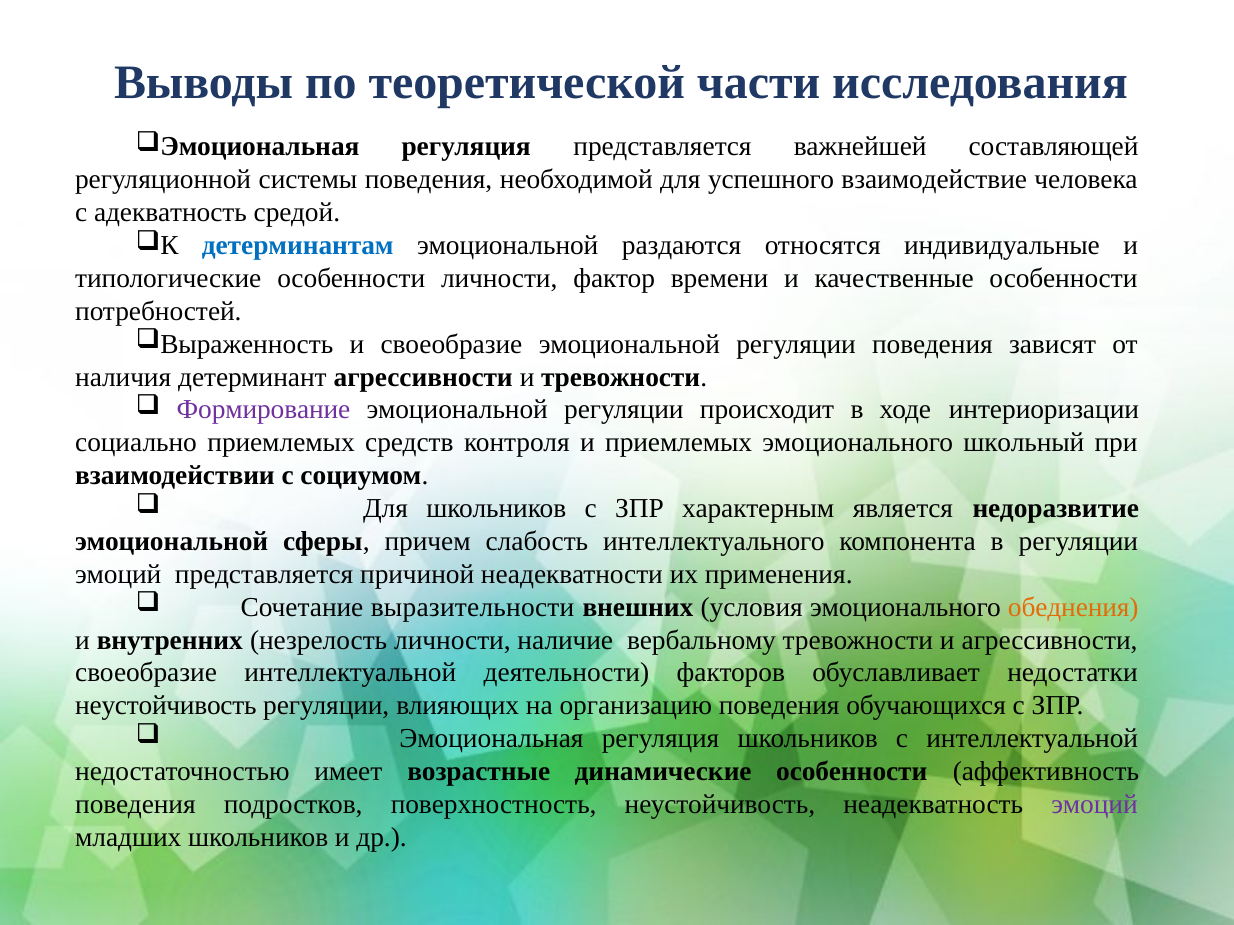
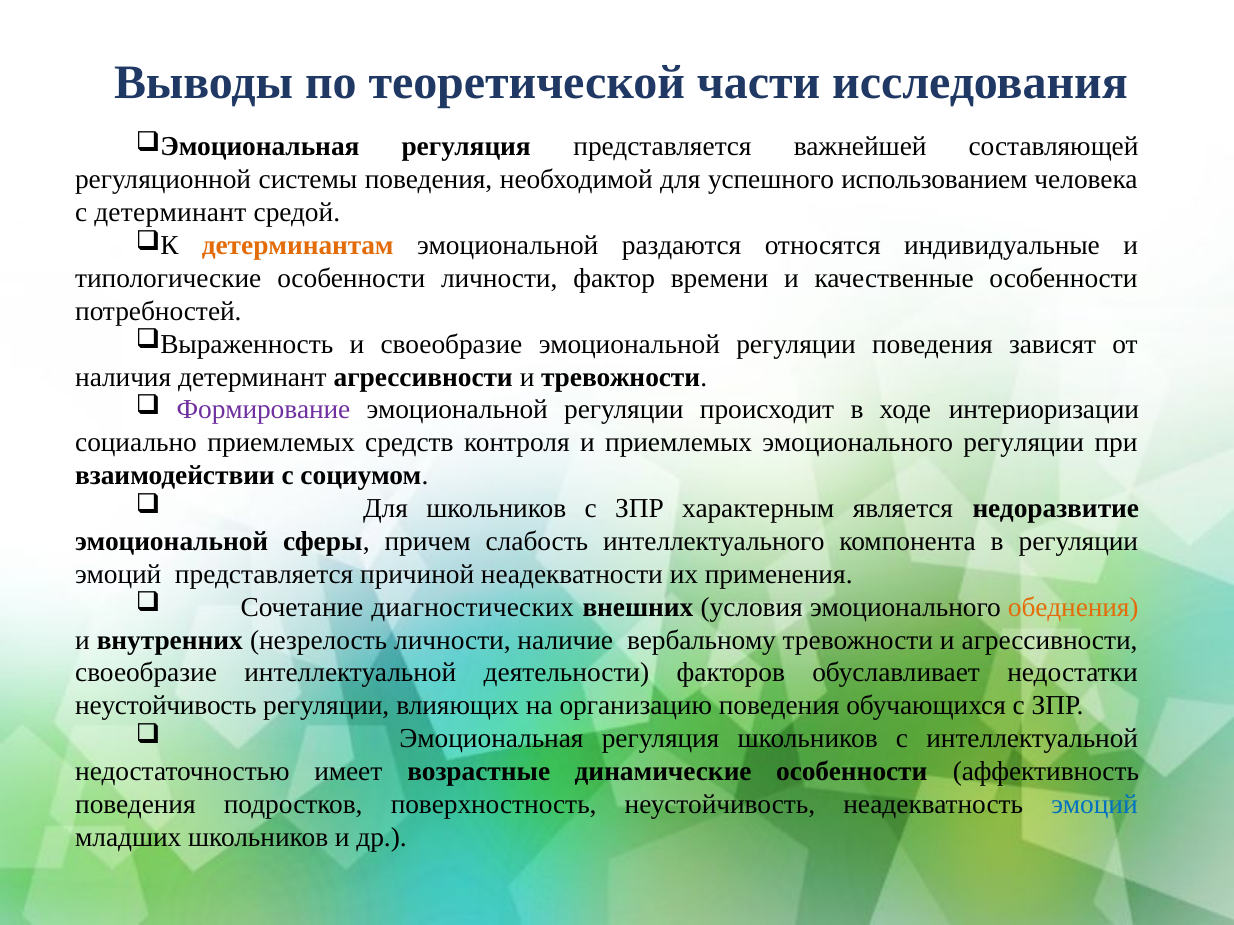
взаимодействие: взаимодействие -> использованием (934, 180)
с адекватность: адекватность -> детерминант (170, 213)
детерминантам colour: blue -> orange (298, 246)
эмоционального школьный: школьный -> регуляции (1024, 443)
выразительности: выразительности -> диагностических (473, 607)
эмоций colour: purple -> blue (1094, 805)
